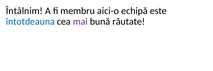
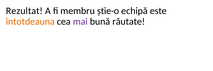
Întâlnim: Întâlnim -> Rezultat (24, 11)
aici-o: aici-o -> știe-o (108, 11)
întotdeauna colour: blue -> orange (30, 21)
